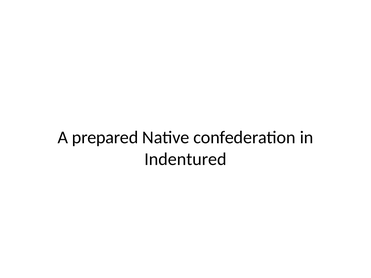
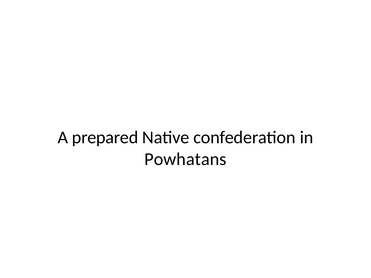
Indentured: Indentured -> Powhatans (185, 159)
